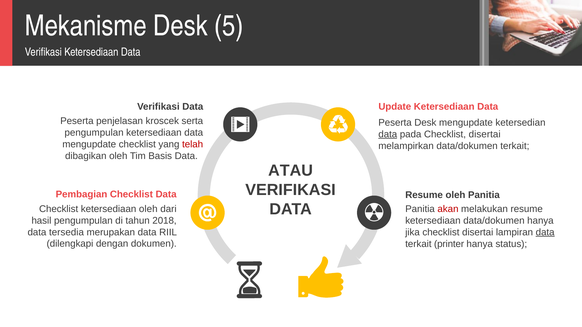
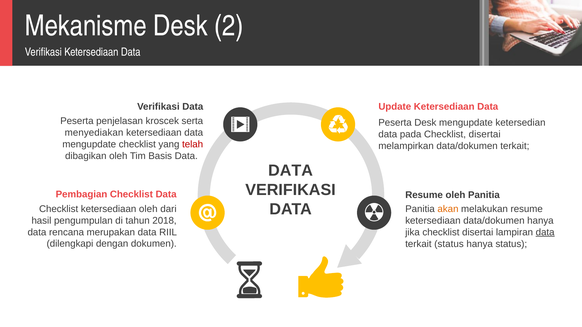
5: 5 -> 2 (229, 26)
pengumpulan: pengumpulan -> menyediakan (94, 133)
data underline: present -> none (388, 134)
ATAU: ATAU -> DATA (291, 171)
akan colour: red -> orange (448, 209)
tersedia: tersedia -> rencana (67, 232)
terkait printer: printer -> status (449, 244)
